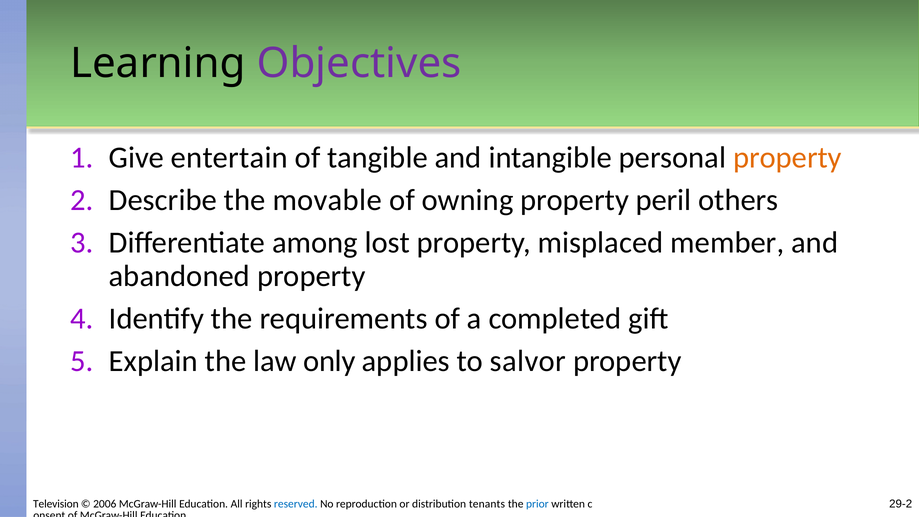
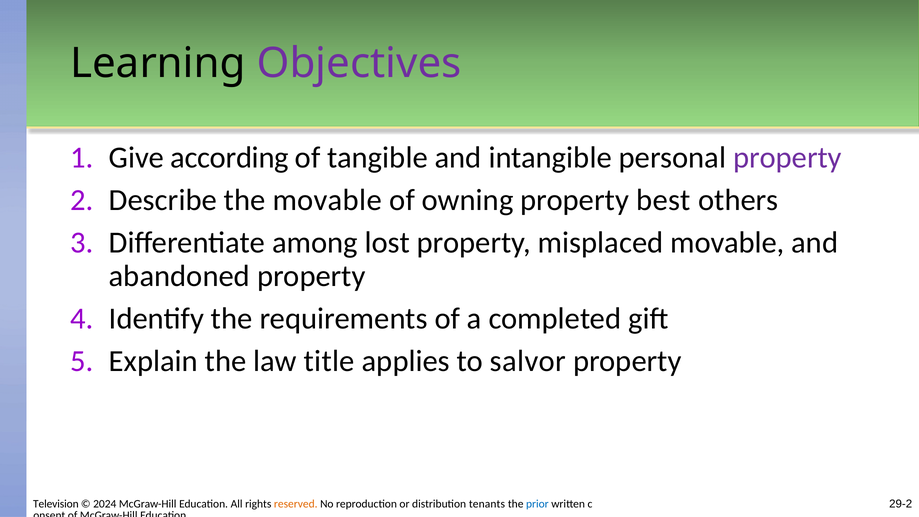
entertain: entertain -> according (230, 157)
property colour: orange -> purple (787, 157)
peril: peril -> best (663, 200)
misplaced member: member -> movable (727, 243)
only: only -> title (329, 361)
2006: 2006 -> 2024 (105, 504)
reserved colour: blue -> orange (296, 504)
